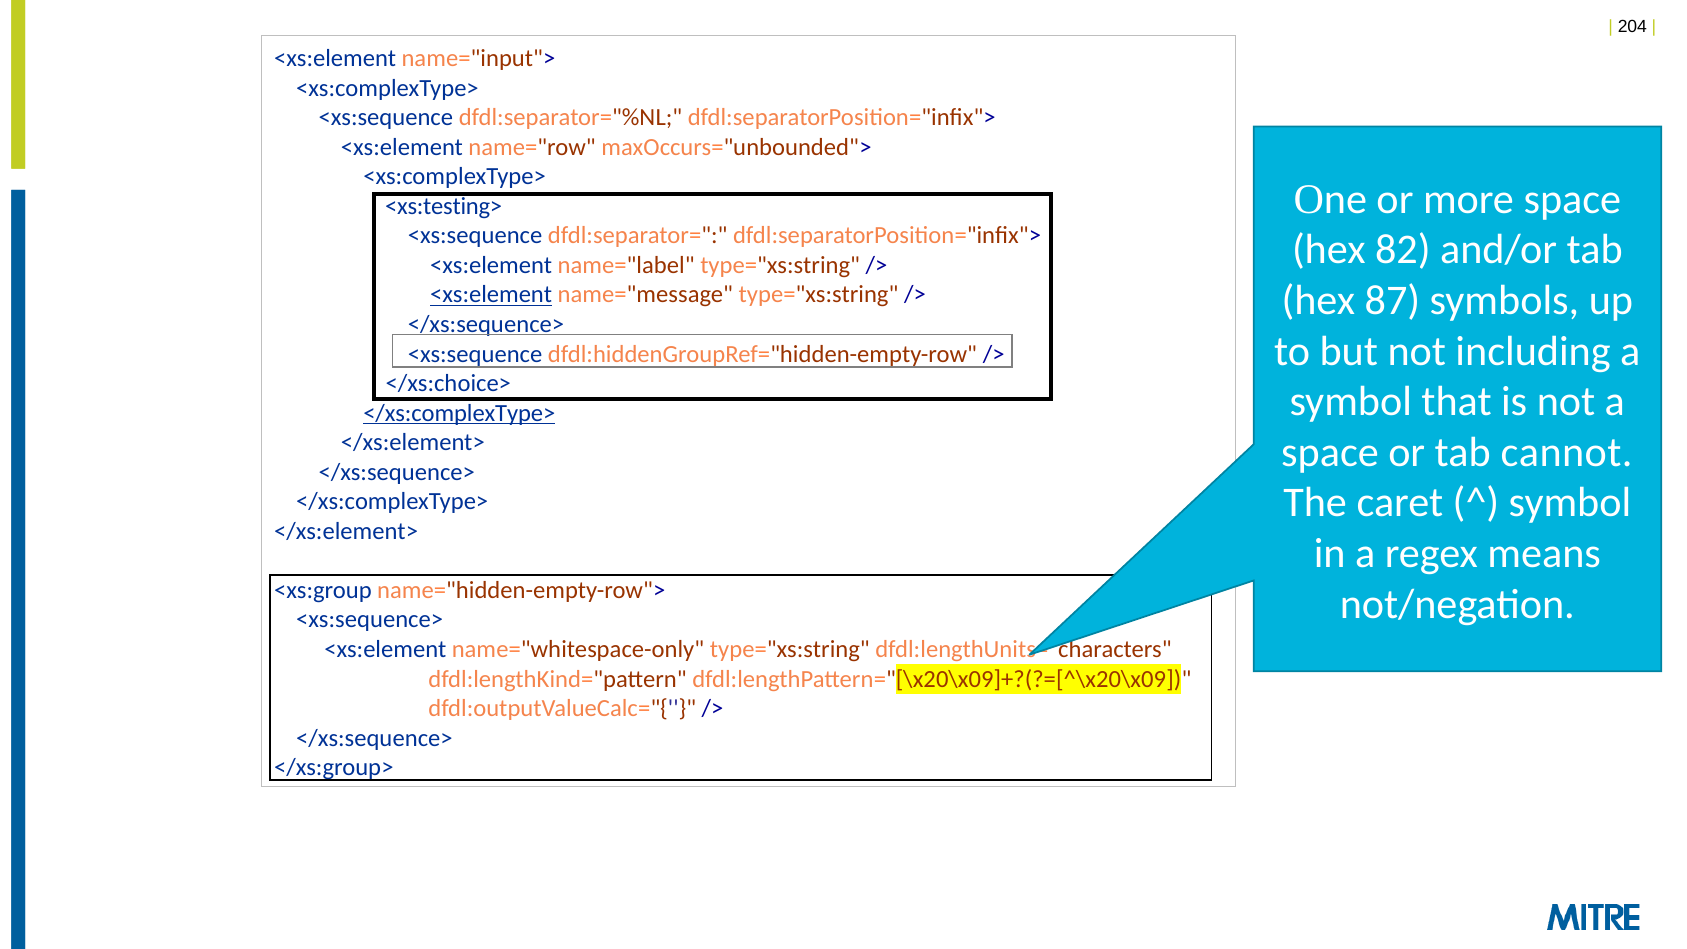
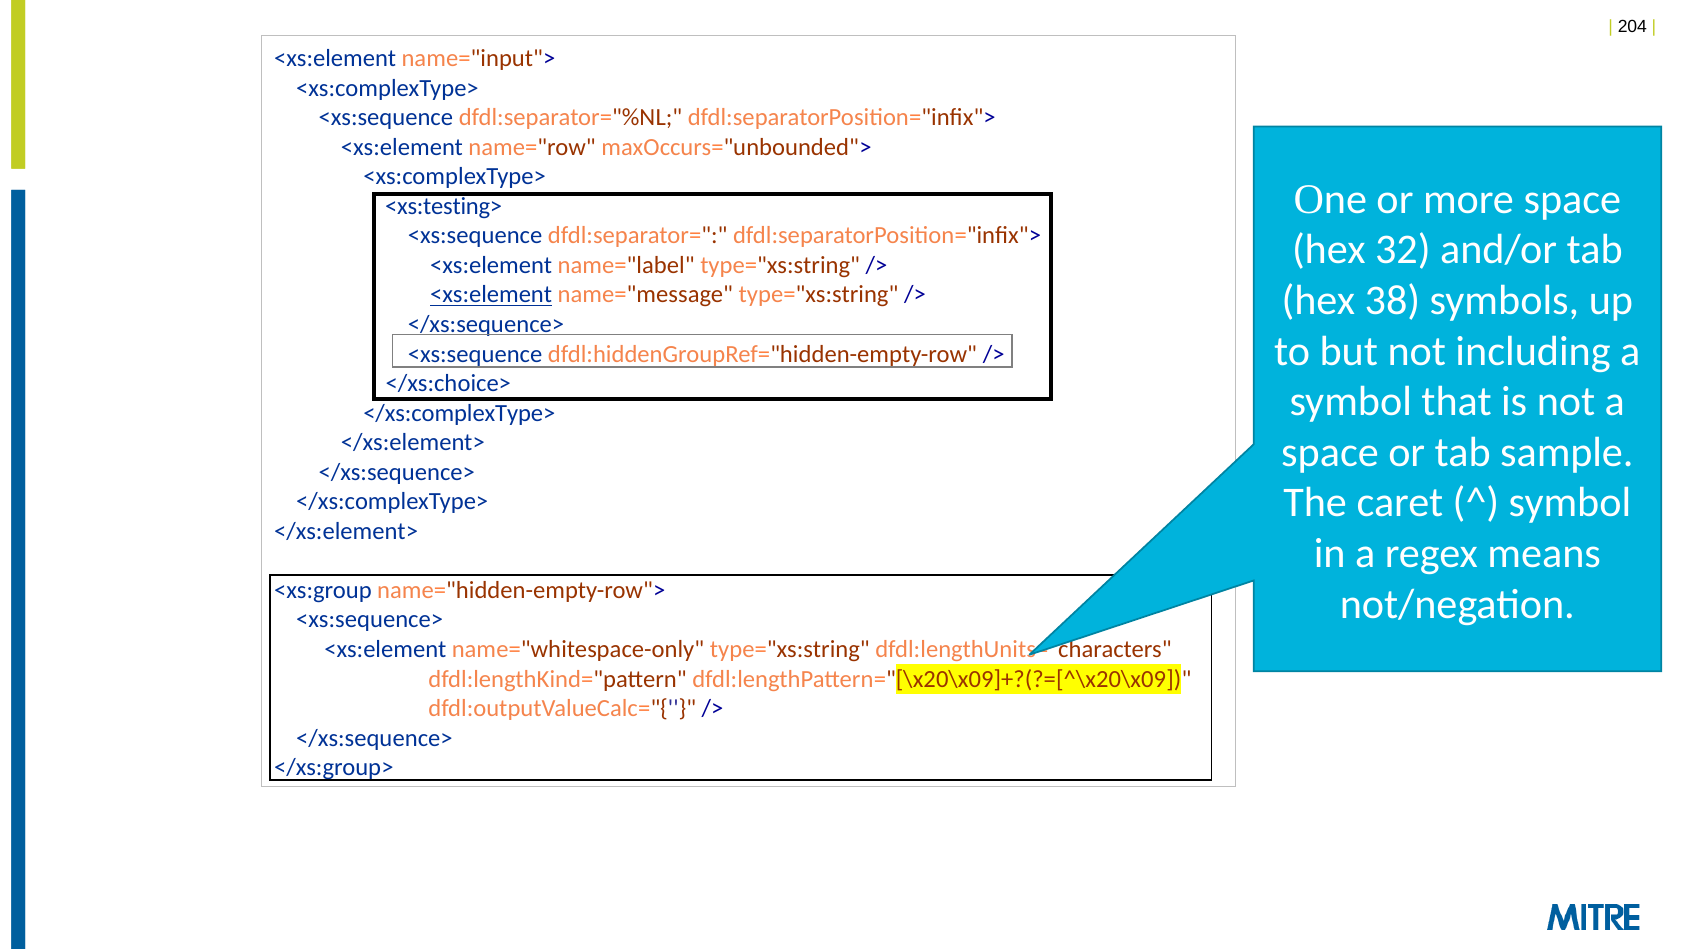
82: 82 -> 32 (1403, 250)
87: 87 -> 38 (1392, 301)
</xs:complexType> underline: present -> none (459, 413)
cannot: cannot -> sample (1567, 452)
